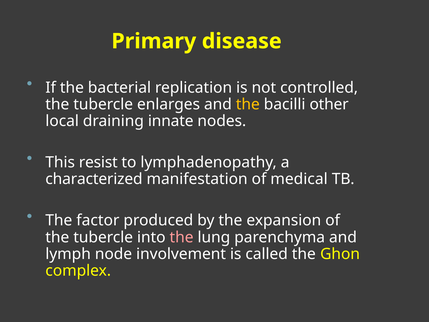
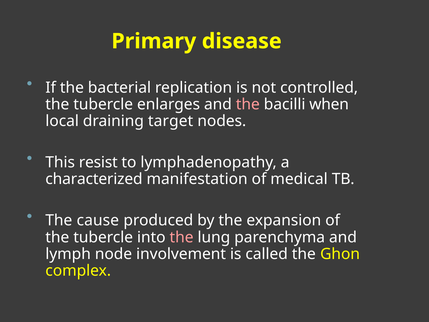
the colour: yellow -> pink (248, 104)
other: other -> when (329, 104)
innate: innate -> target (171, 121)
factor: factor -> cause (98, 220)
